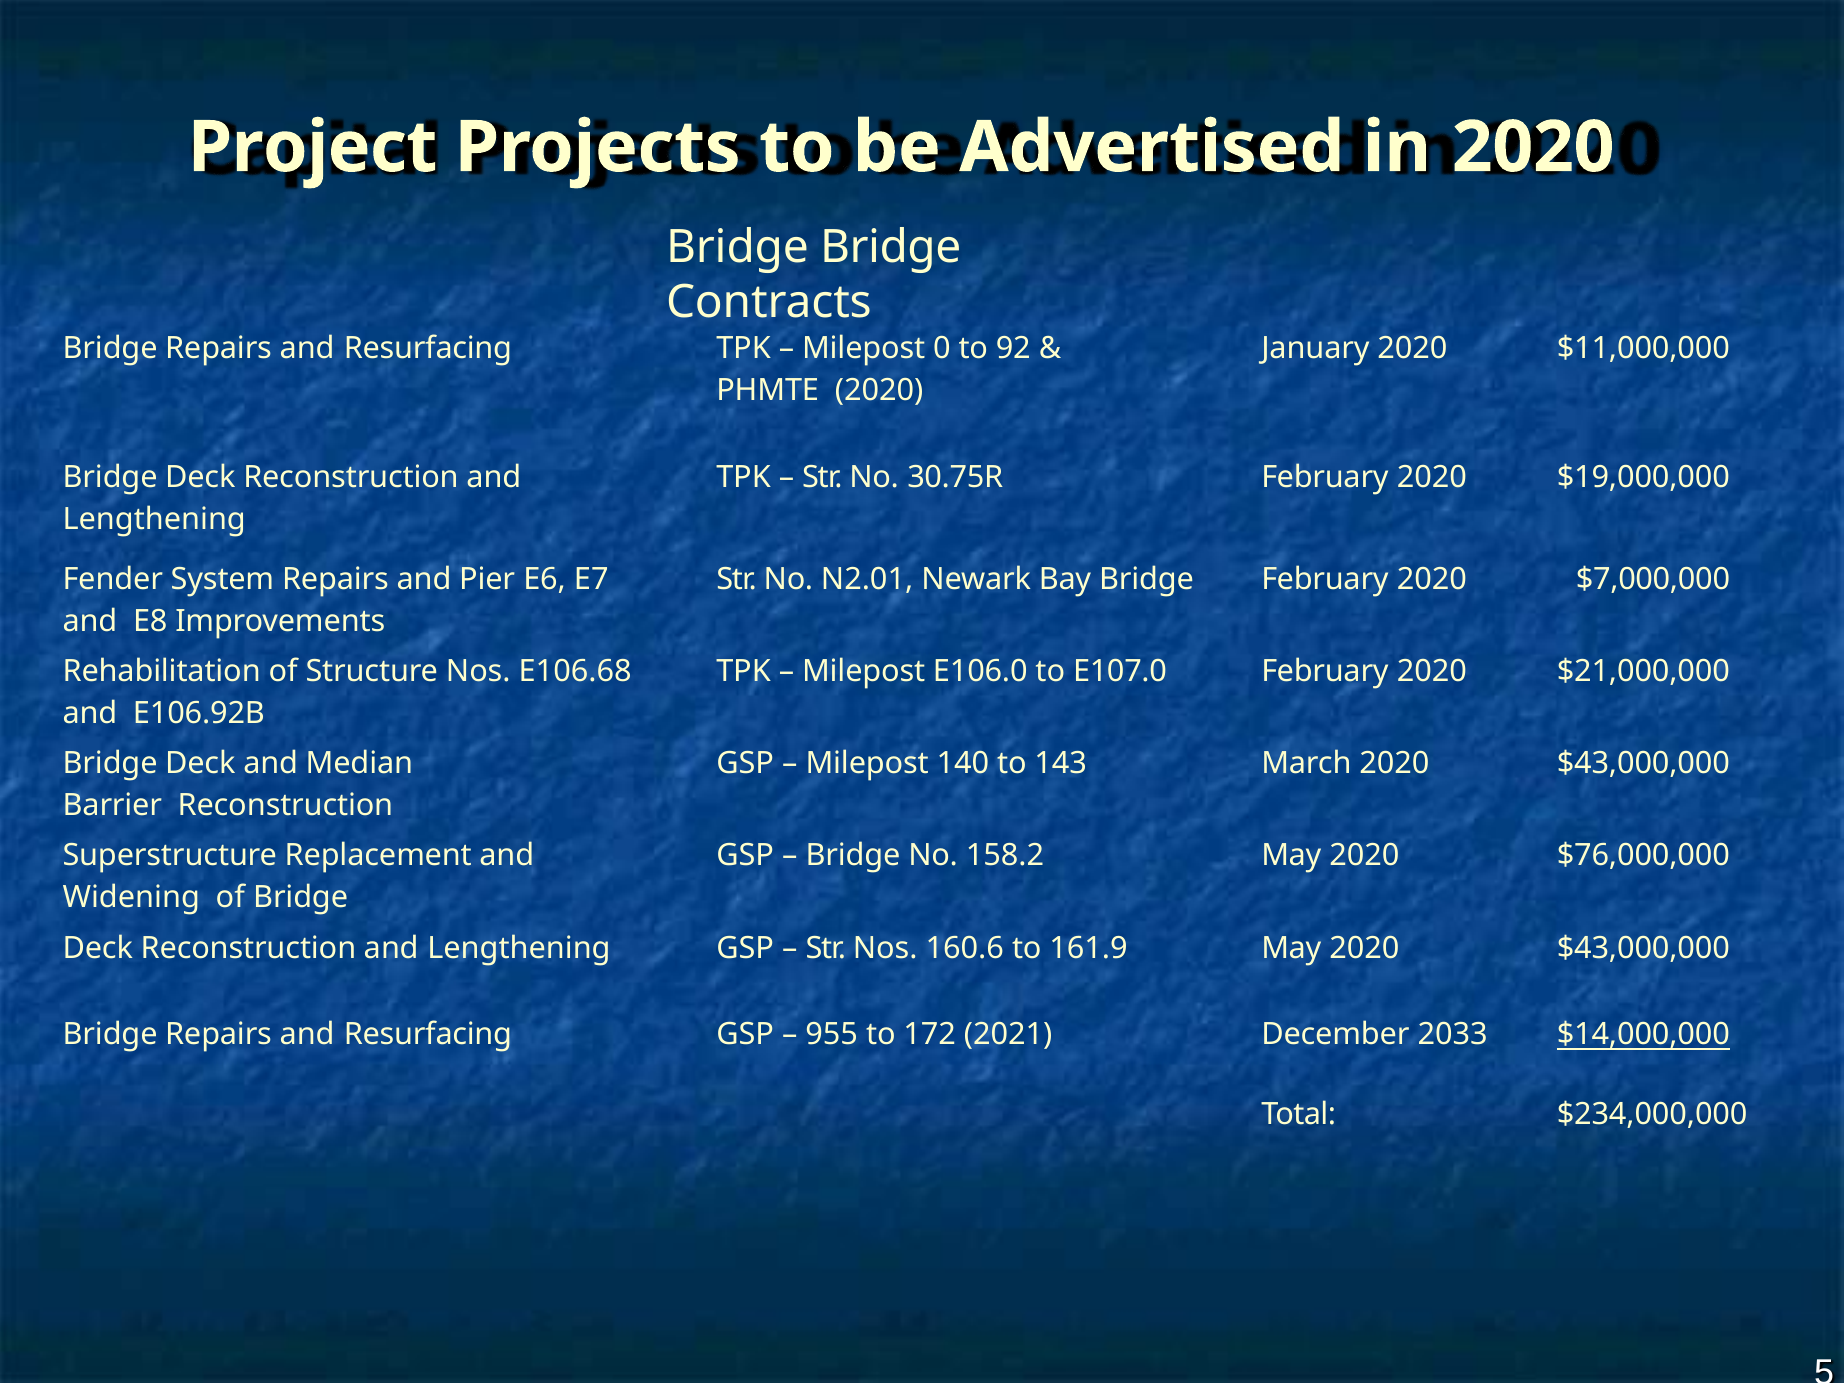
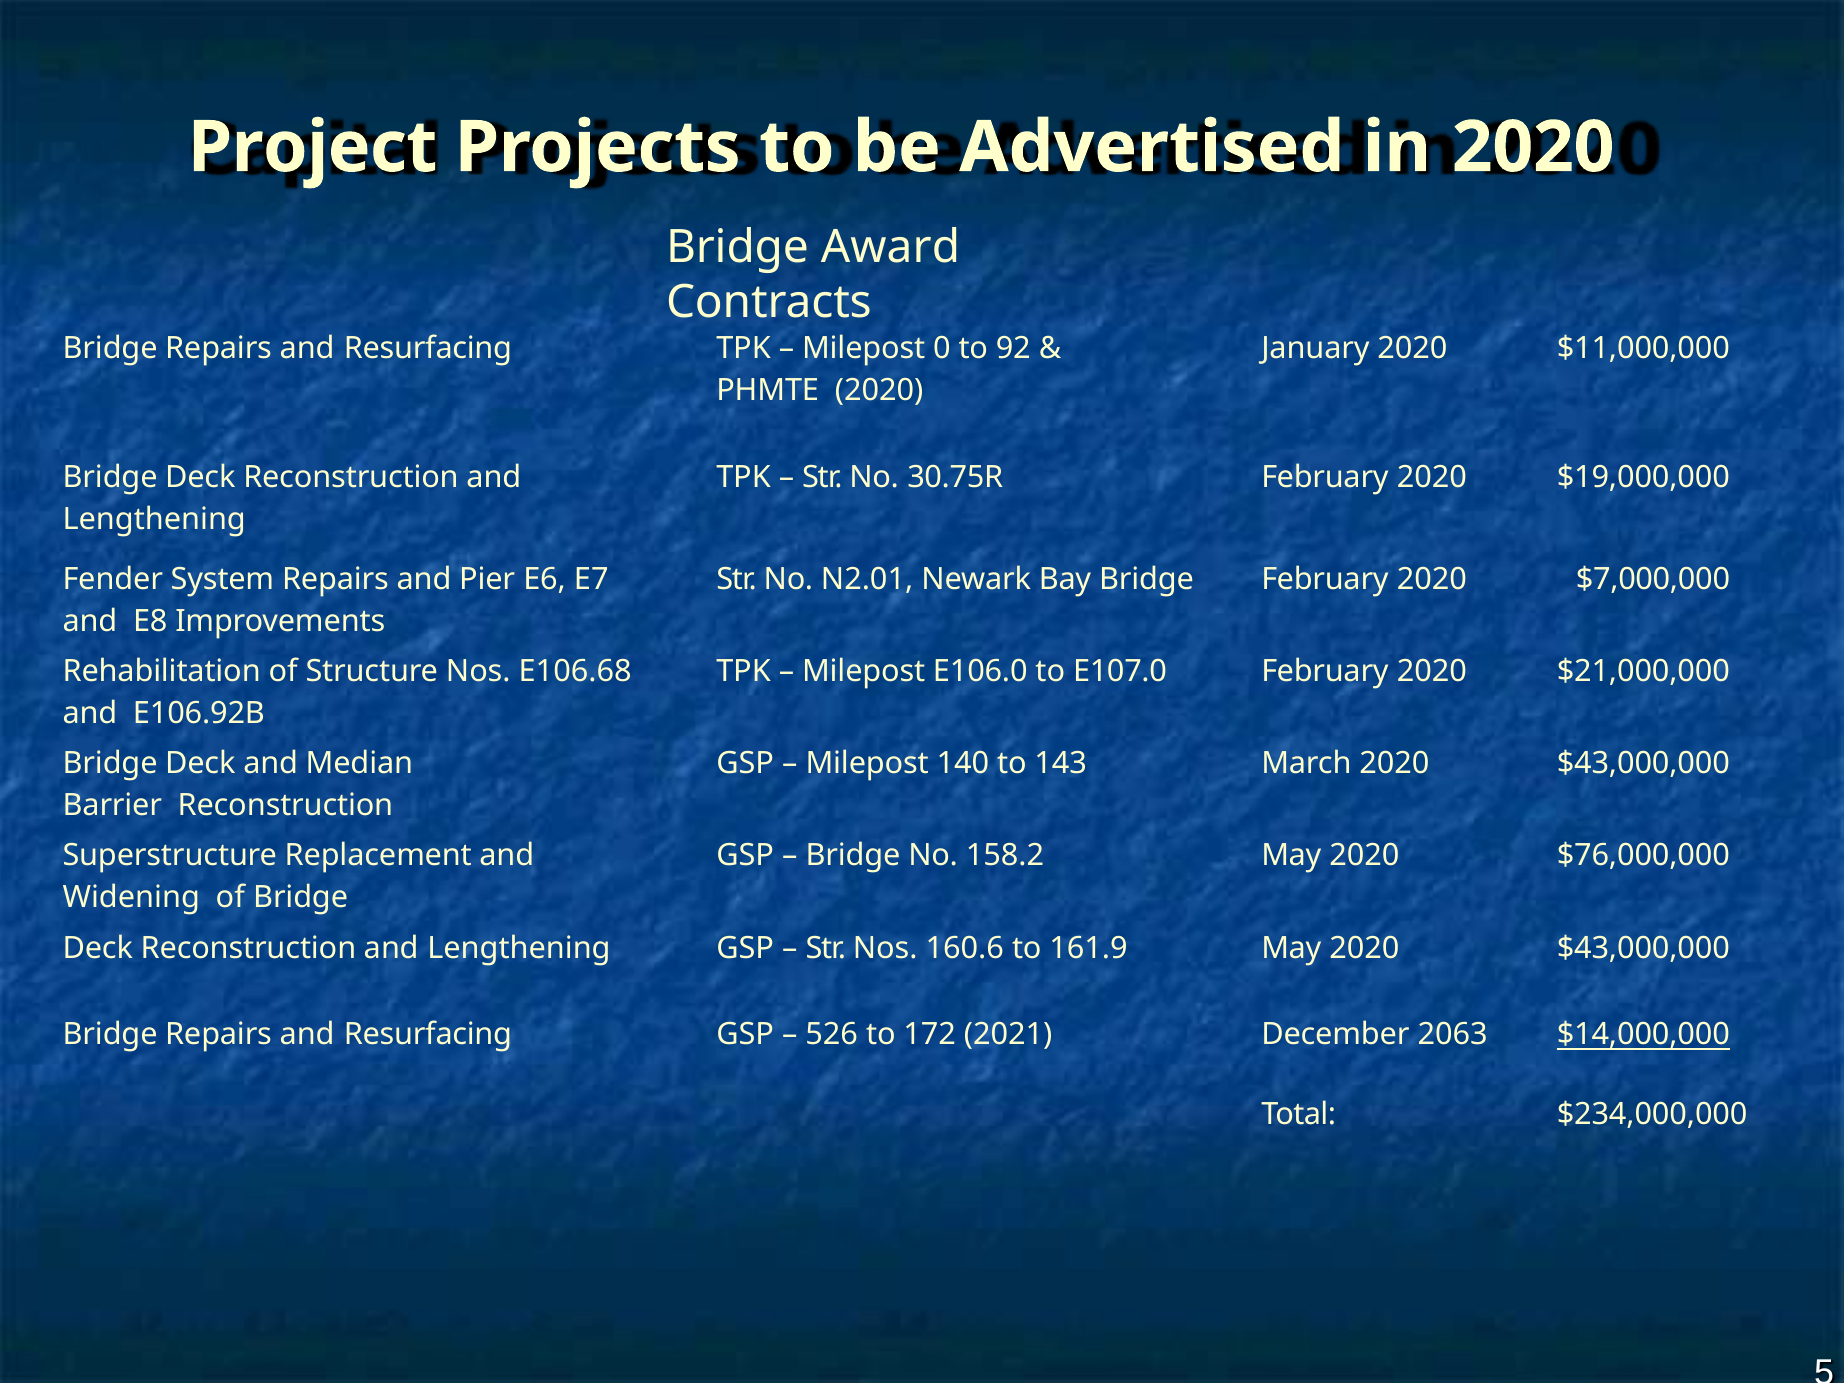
Bridge Bridge: Bridge -> Award (890, 247)
955: 955 -> 526 (832, 1035)
2033: 2033 -> 2063 (1453, 1035)
